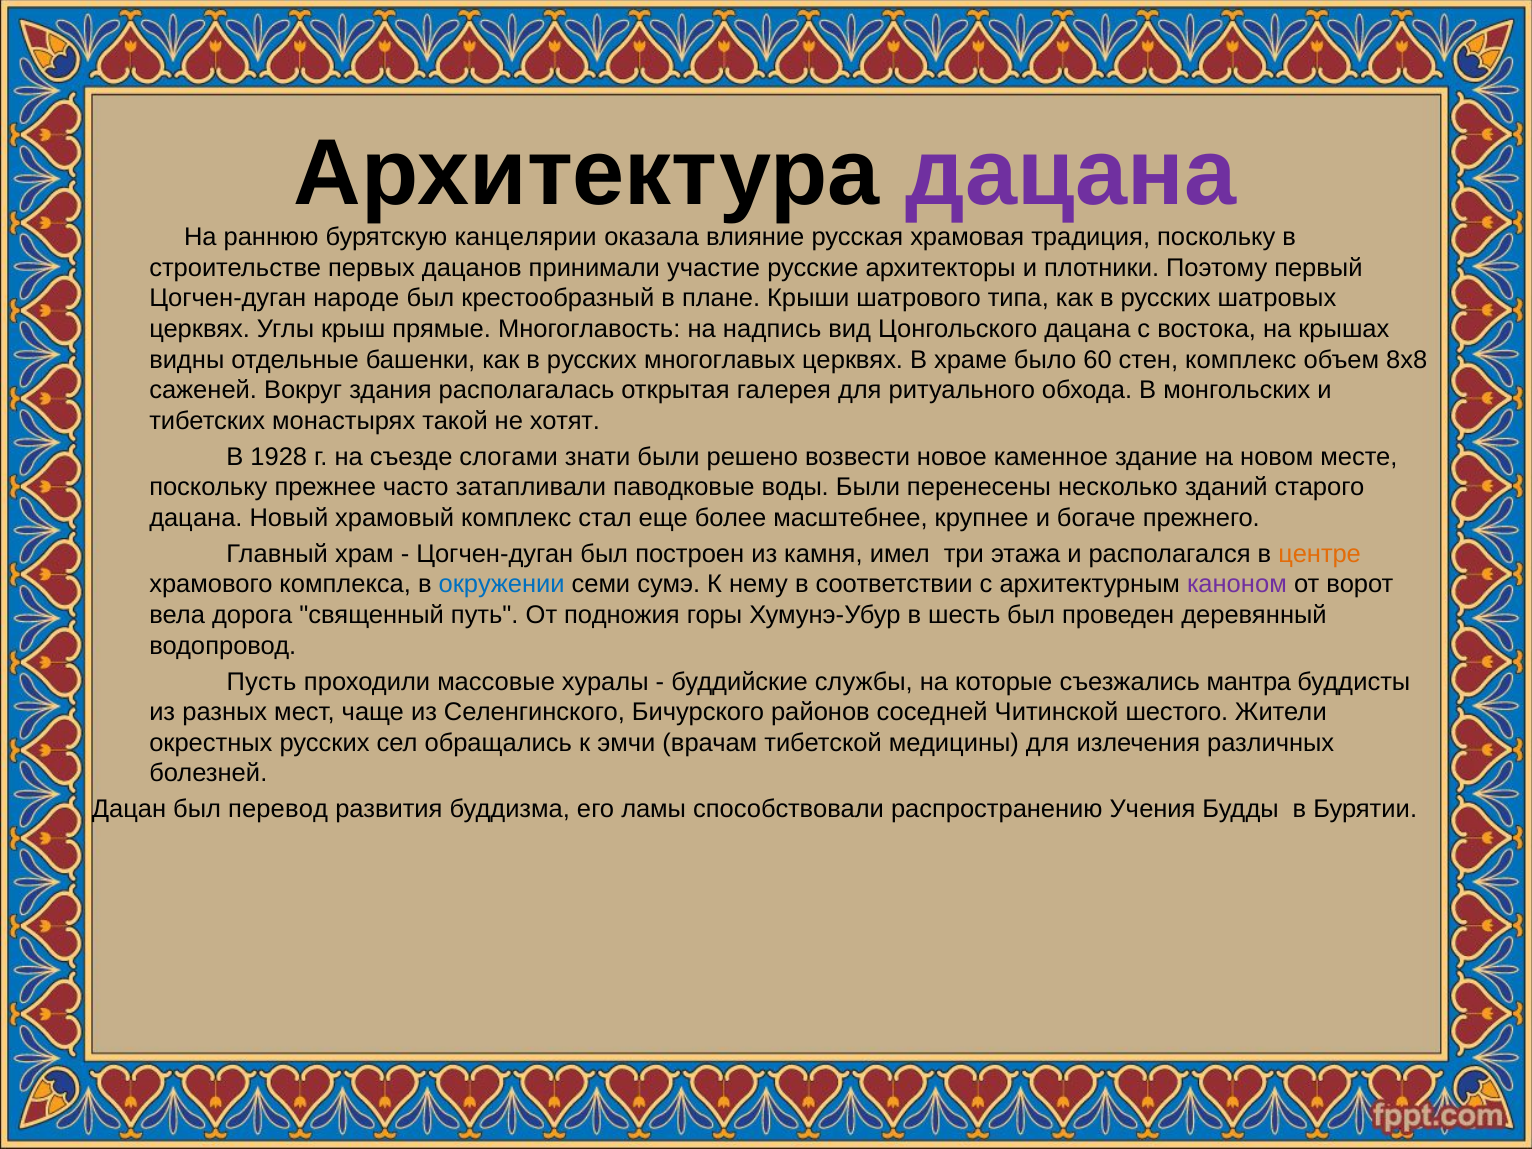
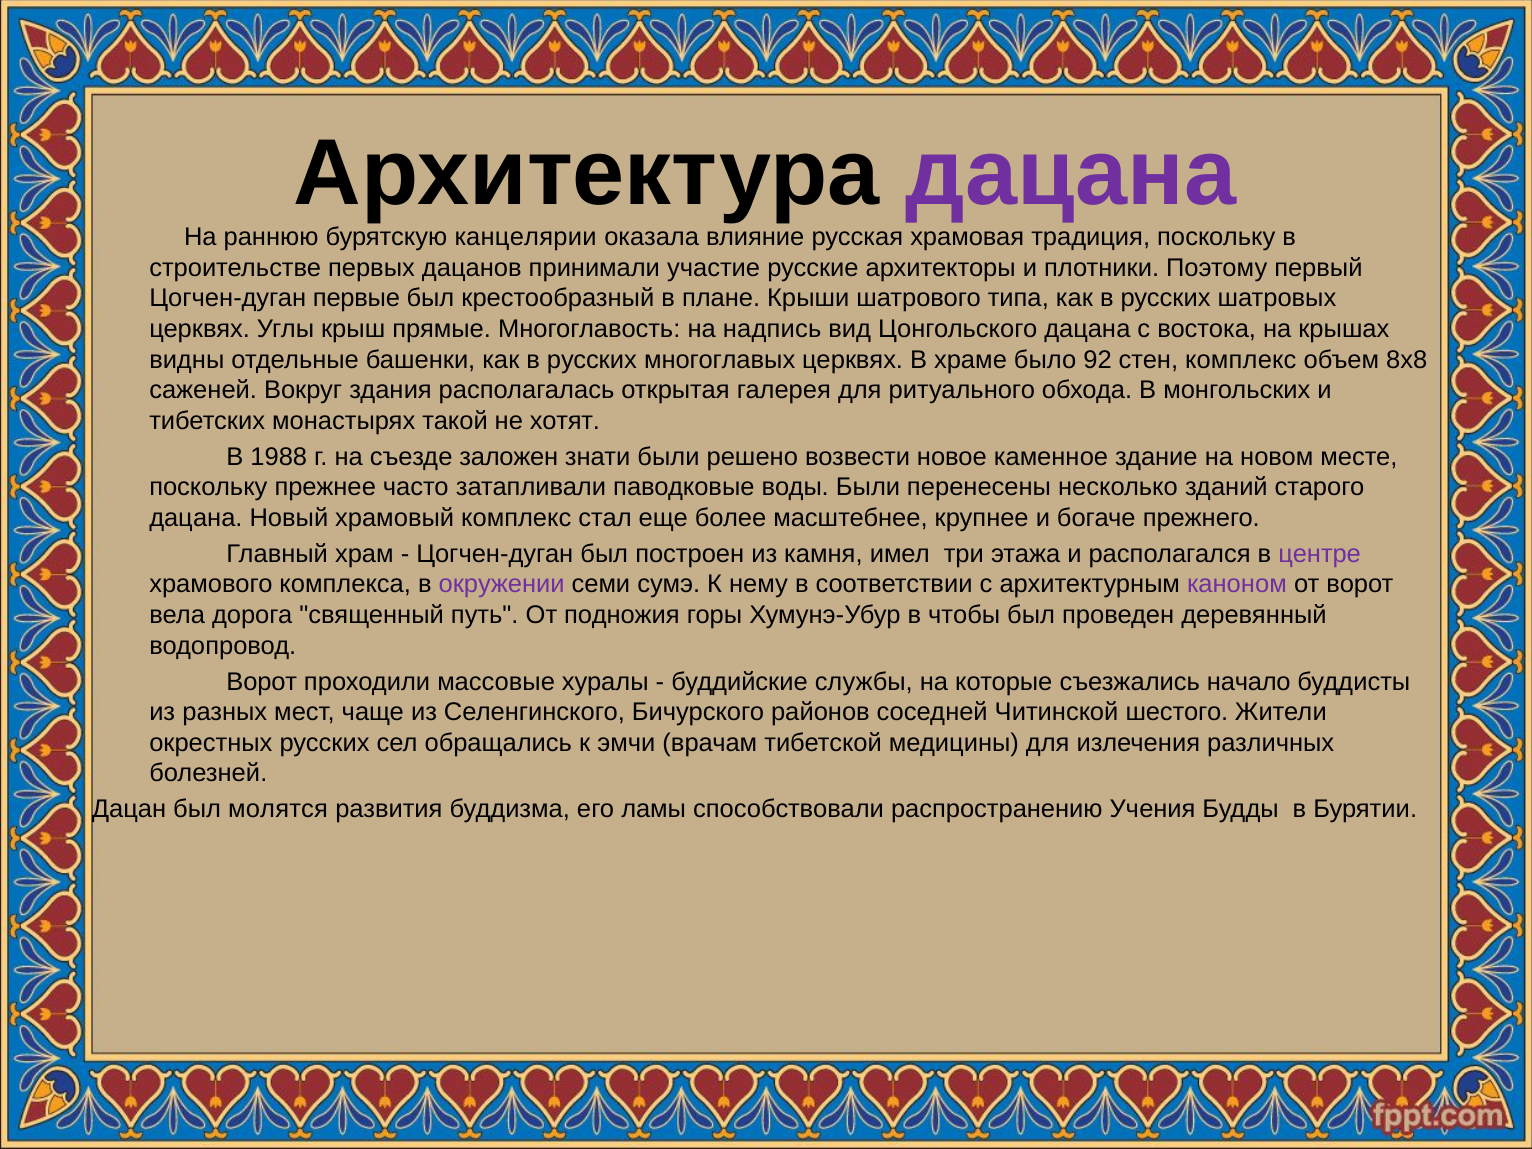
народе: народе -> первые (356, 299)
60: 60 -> 92 (1098, 360)
1928: 1928 -> 1988 (279, 457)
слогами: слогами -> заложен (509, 457)
центре colour: orange -> purple (1320, 554)
окружении colour: blue -> purple (502, 585)
шесть: шесть -> чтобы (964, 615)
Пусть: Пусть -> Ворот (262, 682)
мантра: мантра -> начало (1249, 682)
перевод: перевод -> молятся (278, 809)
